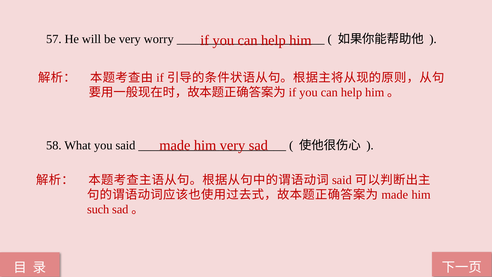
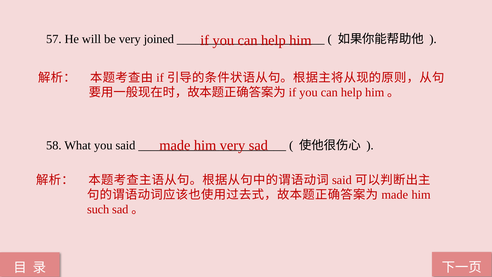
worry: worry -> joined (159, 39)
